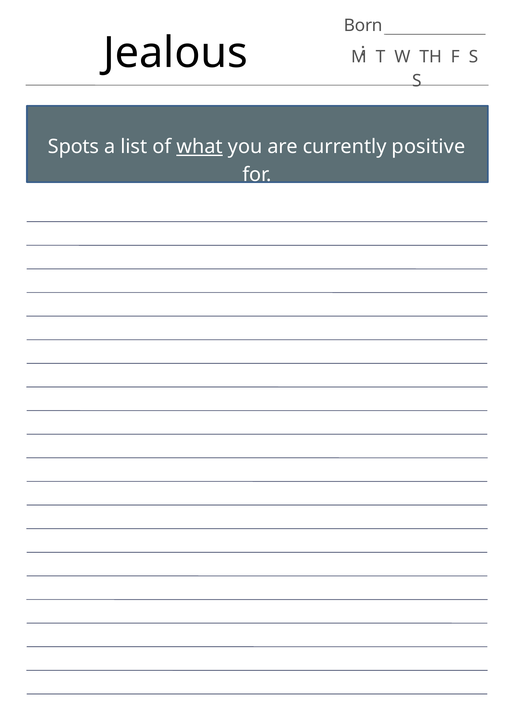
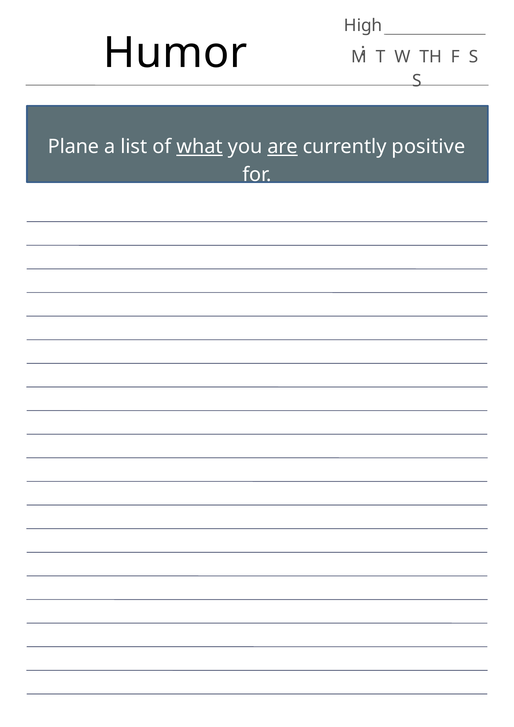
Born: Born -> High (363, 26)
Jealous: Jealous -> Humor (175, 53)
Spots: Spots -> Plane (73, 147)
are underline: none -> present (283, 147)
